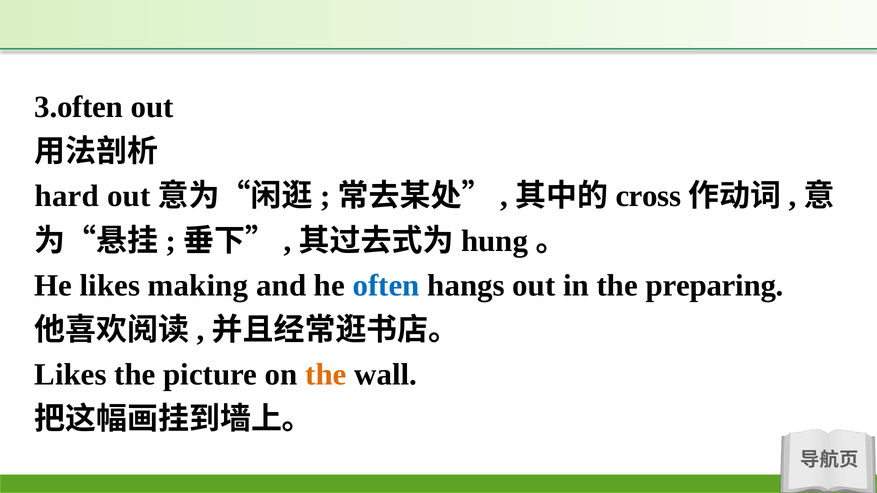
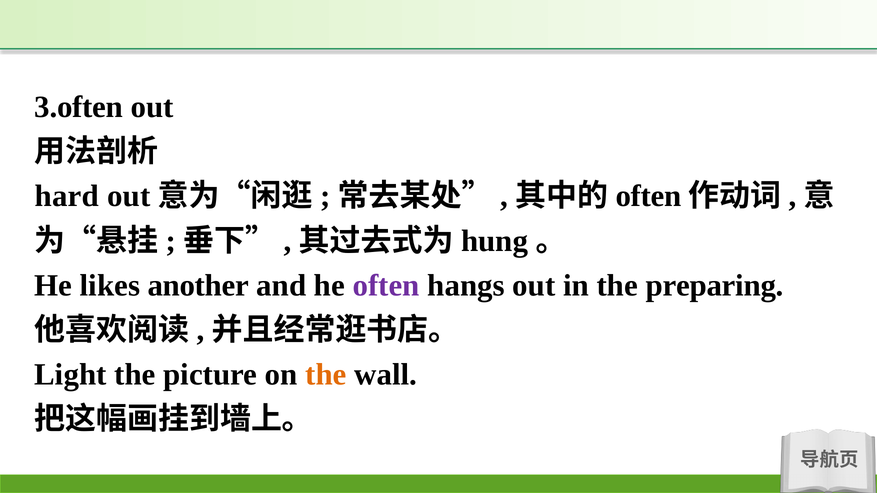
cross: cross -> often (648, 196)
making: making -> another (198, 285)
often colour: blue -> purple (386, 285)
Likes: Likes -> Light (70, 375)
